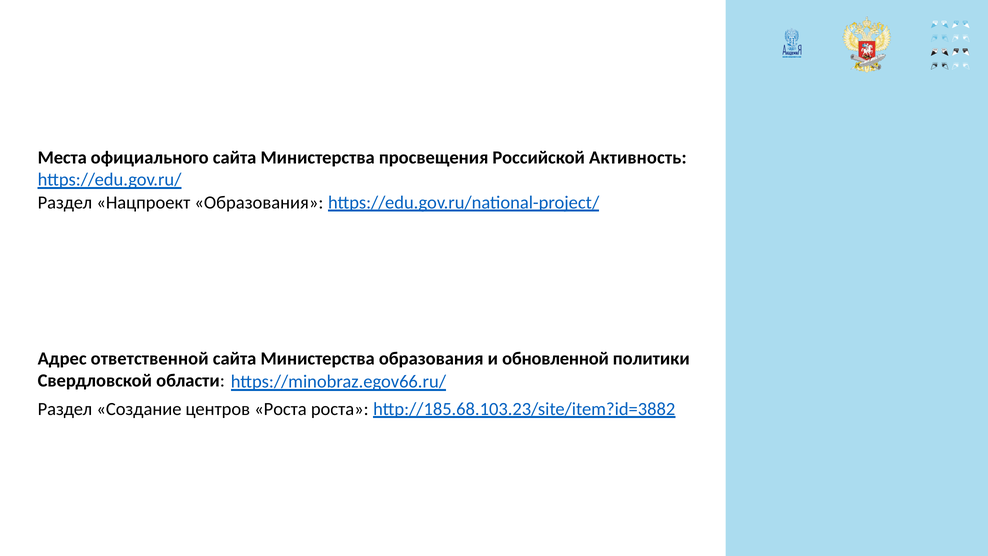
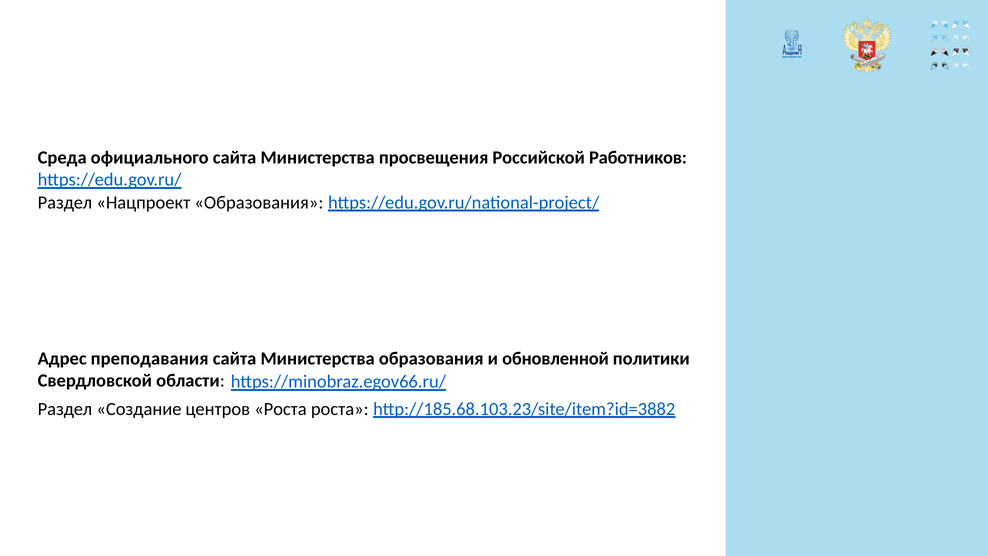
Места: Места -> Среда (62, 158)
Активность: Активность -> Работников (638, 158)
ответственной: ответственной -> преподавания (150, 358)
